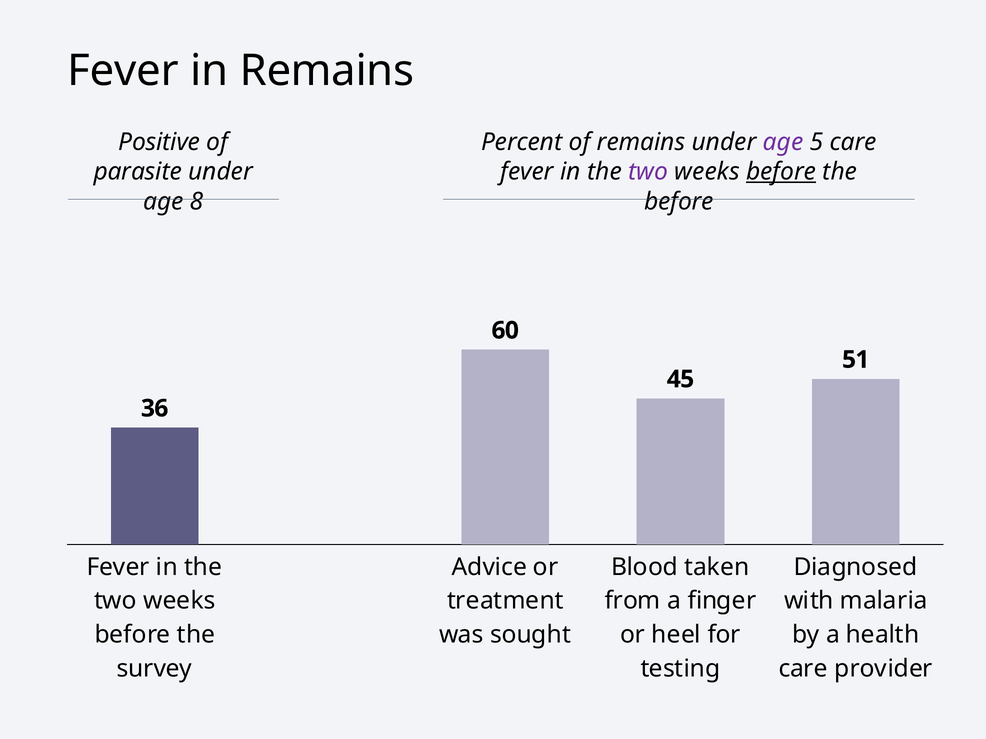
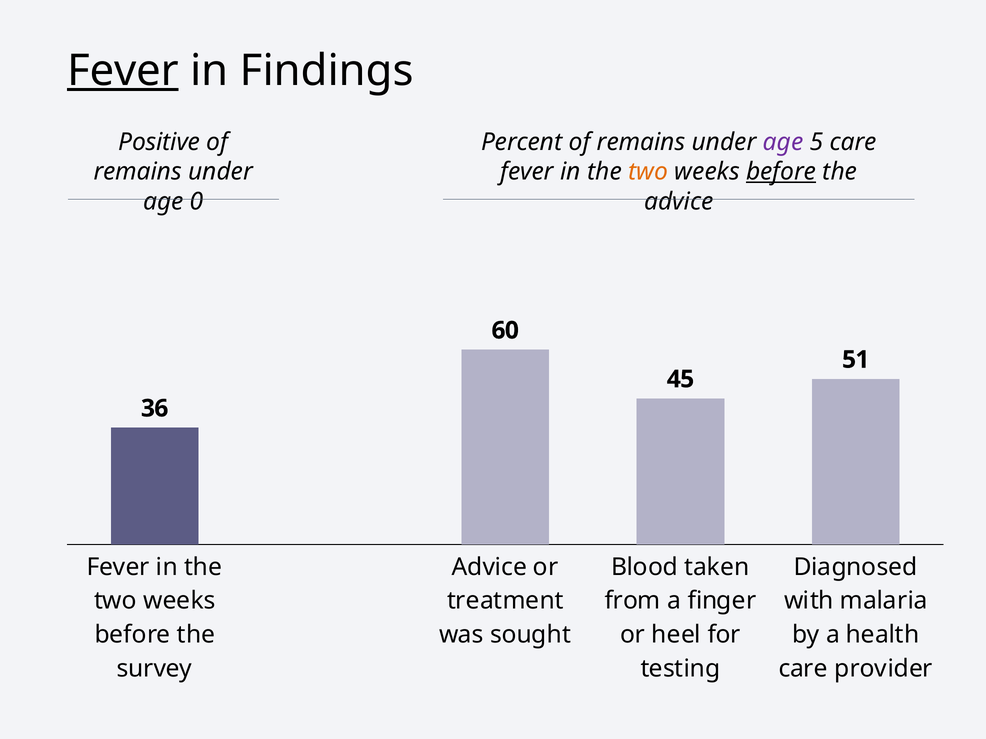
Fever underline: none -> present (123, 71)
in Remains: Remains -> Findings (327, 71)
parasite: parasite -> remains (138, 172)
two colour: purple -> orange (648, 172)
8: 8 -> 0 (197, 202)
before: before -> advice (679, 202)
